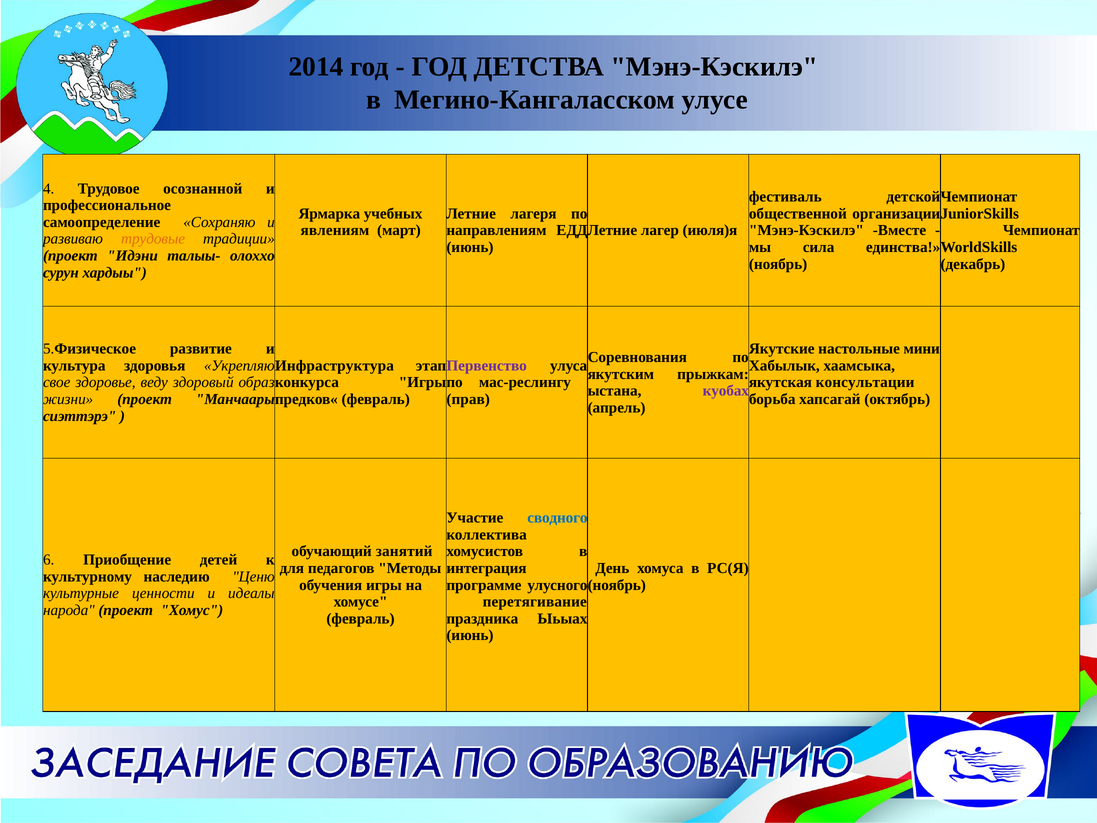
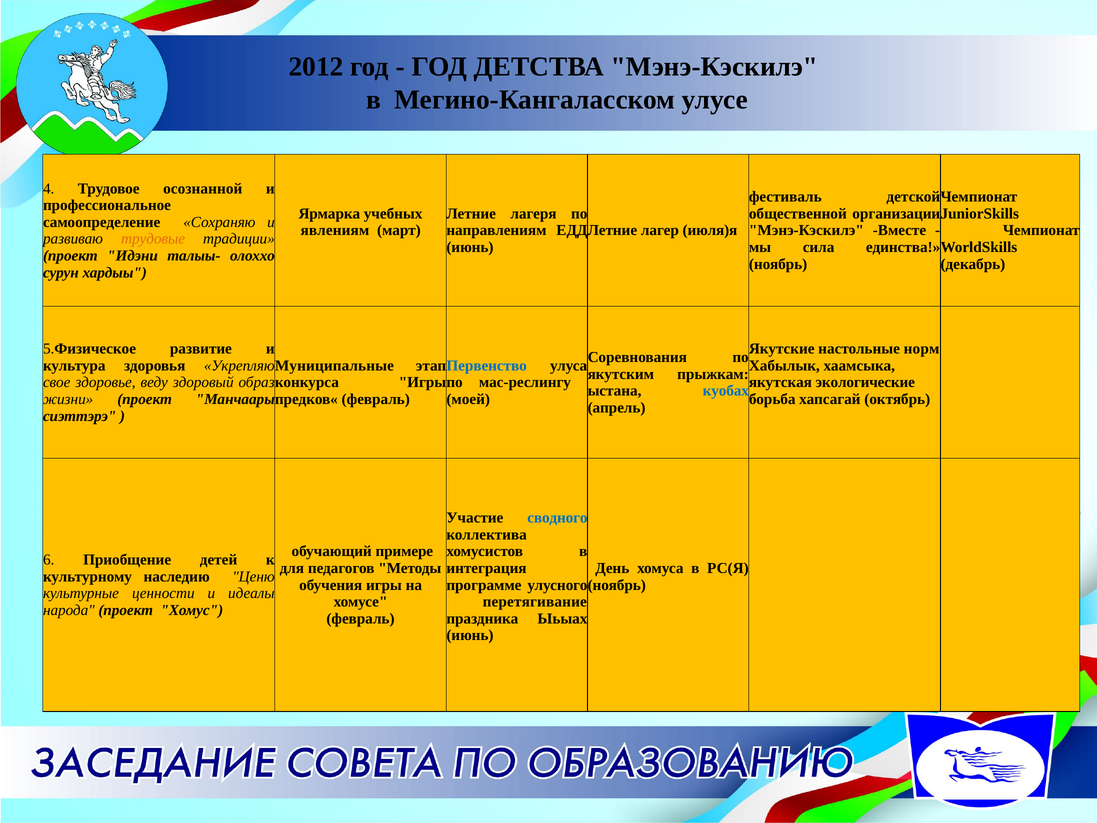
2014: 2014 -> 2012 (316, 67)
мини: мини -> норм (922, 349)
Инфраструктура: Инфраструктура -> Муниципальные (334, 366)
Первенство colour: purple -> blue (487, 366)
консультации: консультации -> экологические (865, 382)
куобах colour: purple -> blue (726, 391)
прав: прав -> моей (468, 399)
занятий: занятий -> примере (404, 551)
